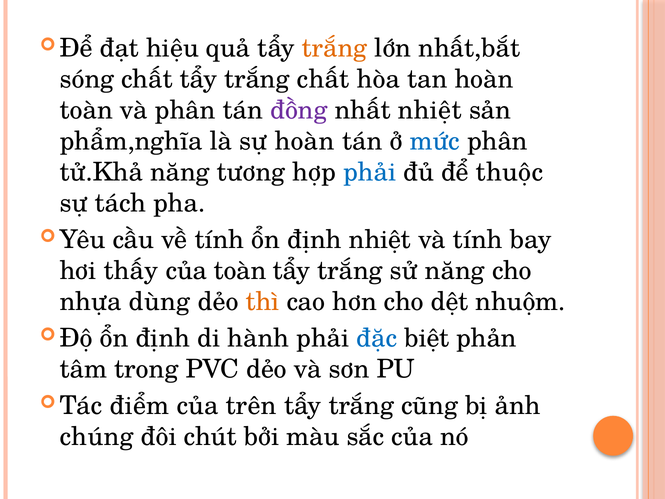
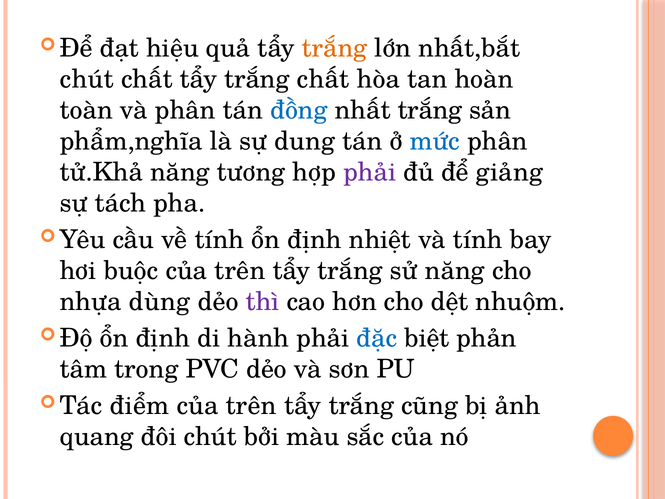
sóng: sóng -> chút (87, 79)
đồng colour: purple -> blue (299, 110)
nhất nhiệt: nhiệt -> trắng (430, 110)
sự hoàn: hoàn -> dung (305, 141)
phải colour: blue -> purple (370, 172)
thuộc: thuộc -> giảng (509, 172)
thấy: thấy -> buộc (131, 271)
toàn: toàn -> trên (240, 271)
thì colour: orange -> purple (263, 302)
chúng: chúng -> quang (97, 437)
